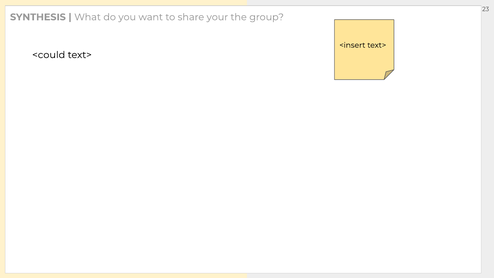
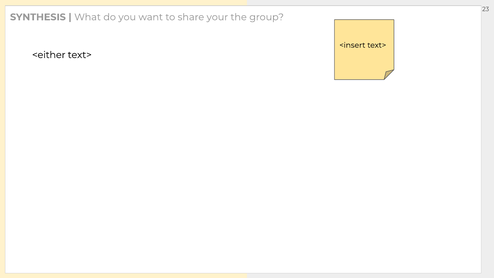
<could: <could -> <either (49, 55)
